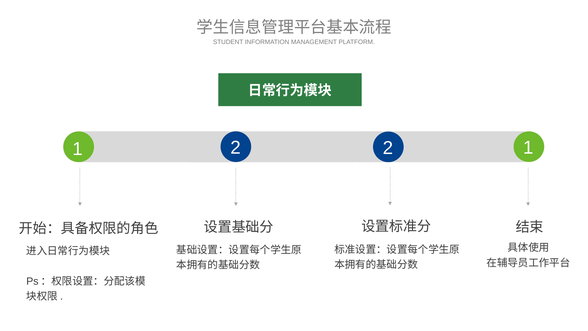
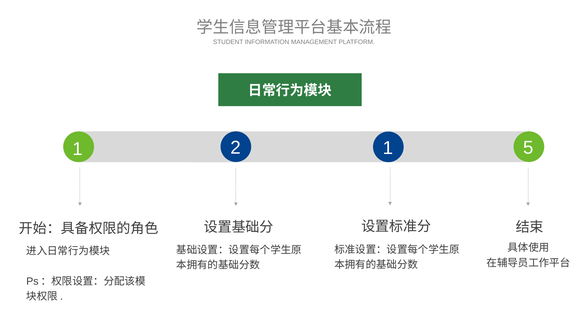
2 2: 2 -> 1 (388, 148)
1 1: 1 -> 5 (528, 148)
